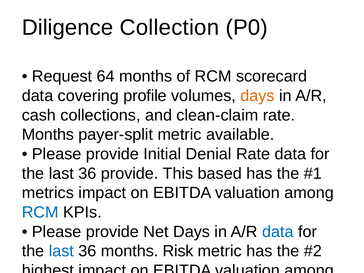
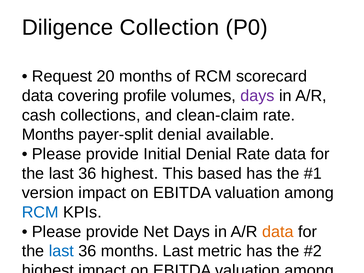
64: 64 -> 20 (106, 76)
days colour: orange -> purple (257, 96)
payer-split metric: metric -> denial (179, 135)
36 provide: provide -> highest (130, 173)
metrics: metrics -> version (48, 193)
data colour: blue -> orange (278, 232)
months Risk: Risk -> Last (178, 251)
